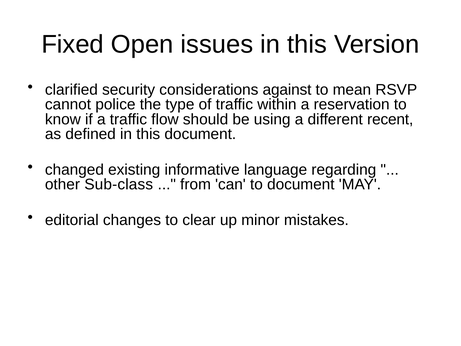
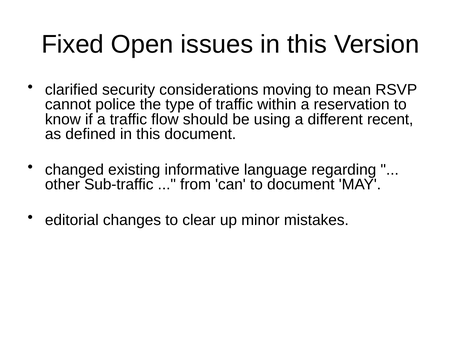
against: against -> moving (287, 90)
Sub-class: Sub-class -> Sub-traffic (119, 184)
